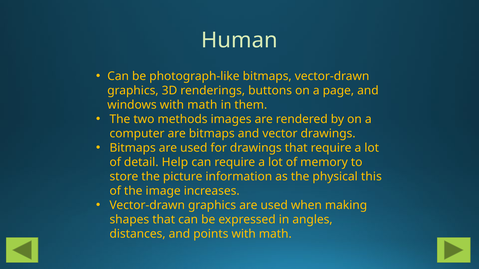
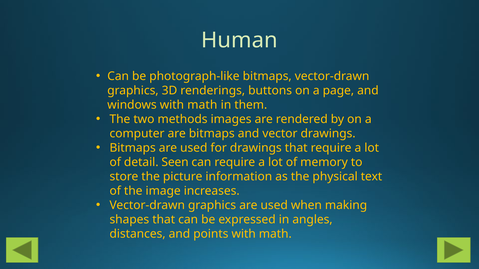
Help: Help -> Seen (175, 162)
this: this -> text (371, 177)
